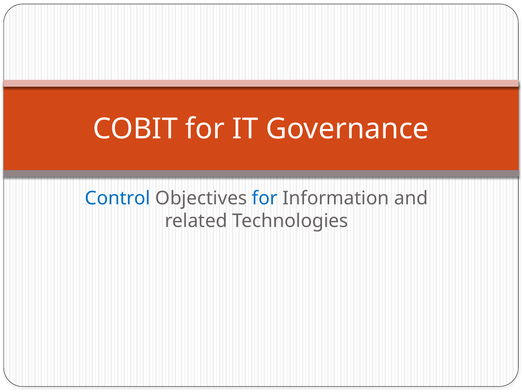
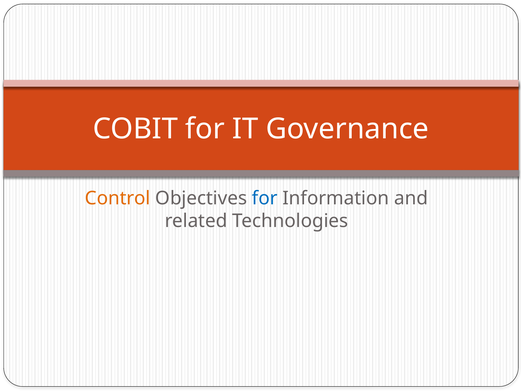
Control colour: blue -> orange (118, 198)
